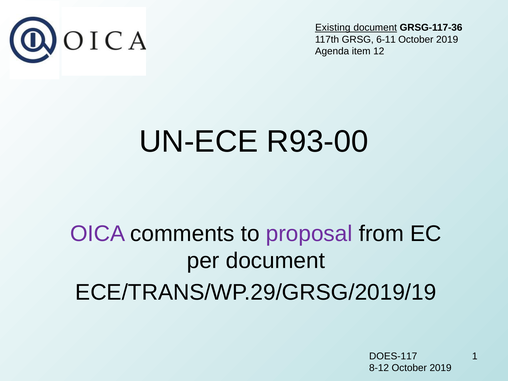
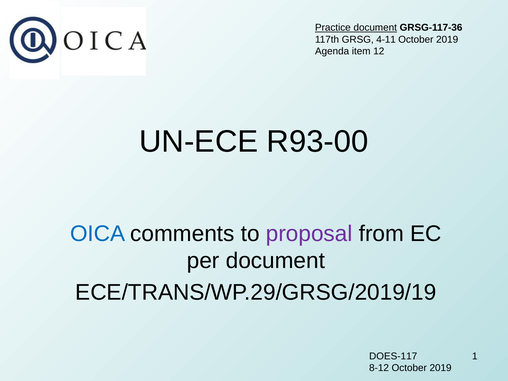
Existing: Existing -> Practice (333, 28)
6-11: 6-11 -> 4-11 (386, 39)
OICA colour: purple -> blue (98, 234)
